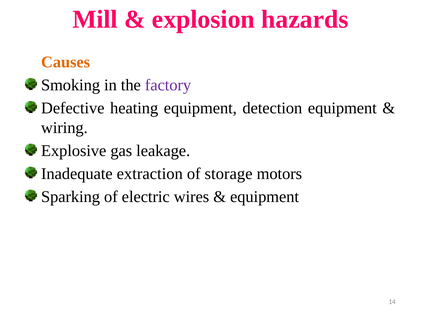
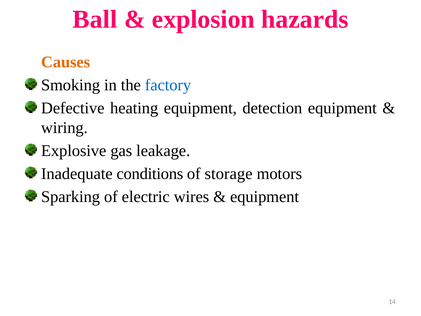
Mill: Mill -> Ball (95, 19)
factory colour: purple -> blue (168, 85)
extraction: extraction -> conditions (150, 174)
